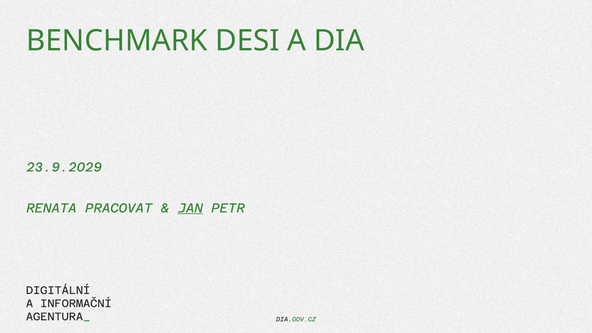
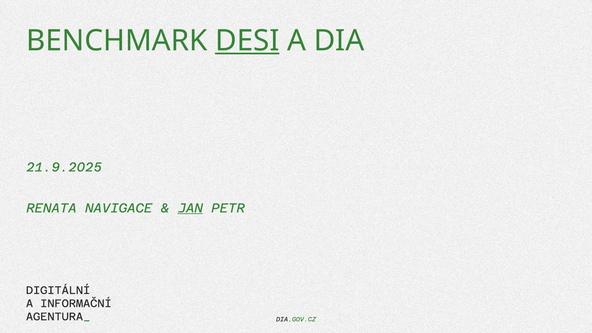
DESI underline: none -> present (247, 41)
23.9.2029: 23.9.2029 -> 21.9.2025 (64, 167)
PRACOVAT: PRACOVAT -> NAVIGACE (119, 208)
